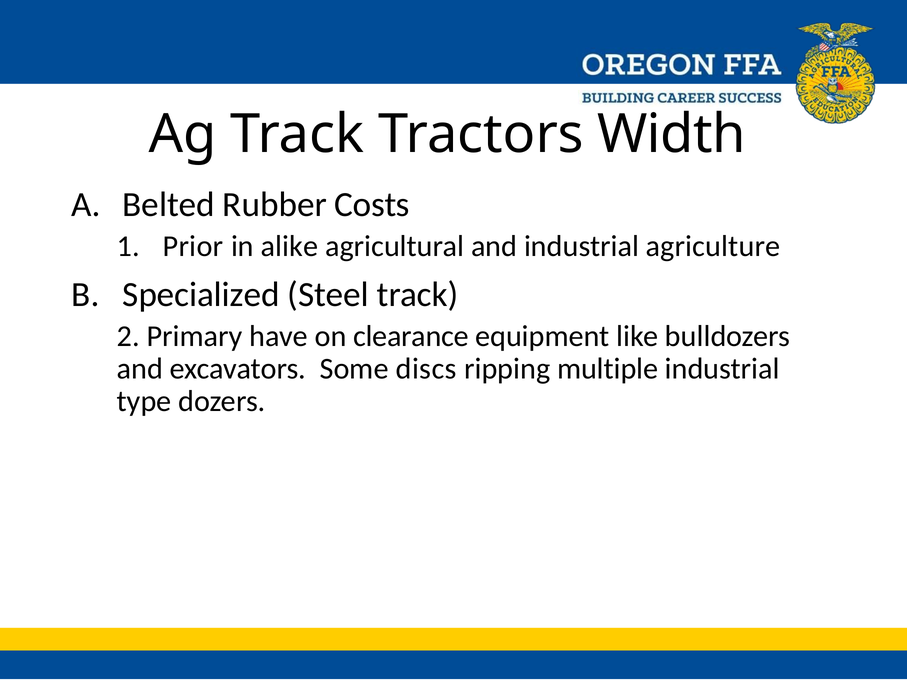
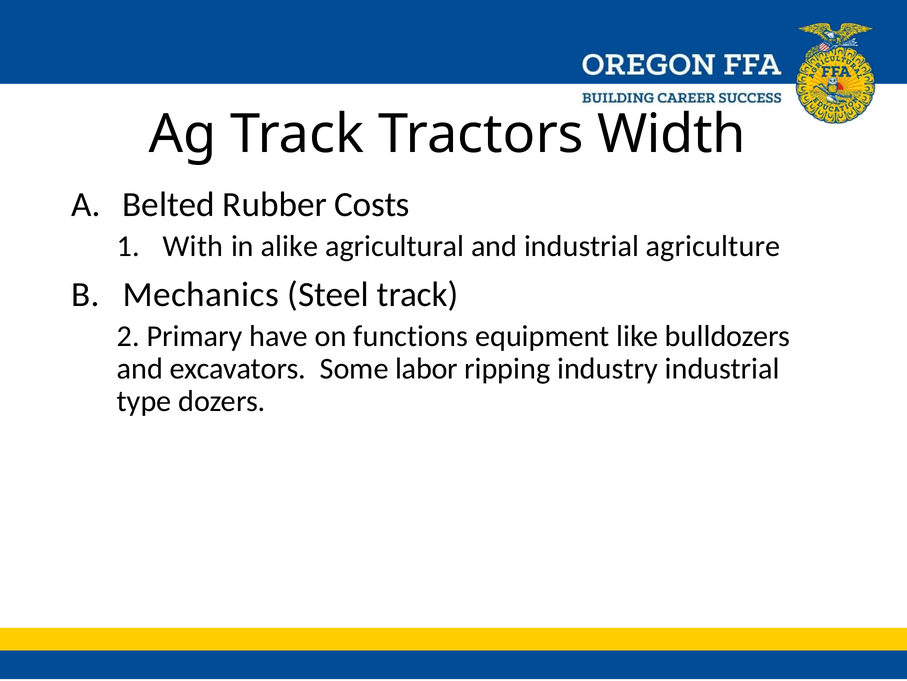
Prior: Prior -> With (193, 246)
Specialized: Specialized -> Mechanics (201, 294)
clearance: clearance -> functions (411, 336)
discs: discs -> labor (427, 368)
multiple: multiple -> industry (608, 368)
